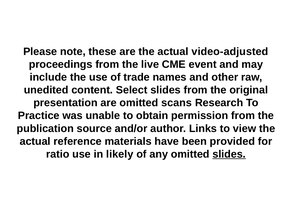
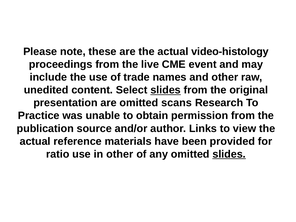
video-adjusted: video-adjusted -> video-histology (230, 52)
slides underline: none -> present (166, 90)
in likely: likely -> other (120, 154)
